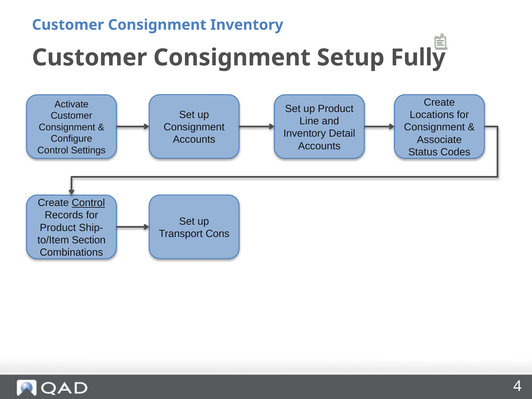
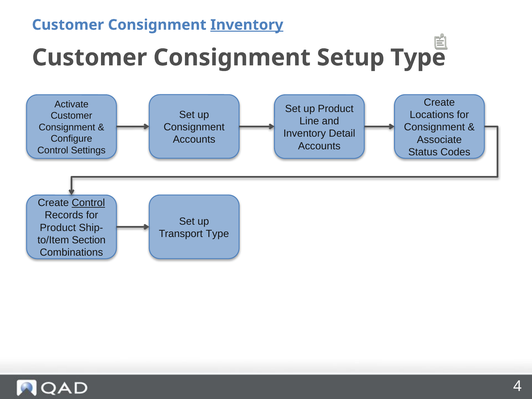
Inventory underline: none -> present (247, 25)
Setup Fully: Fully -> Type (418, 58)
Transport Cons: Cons -> Type (217, 234)
